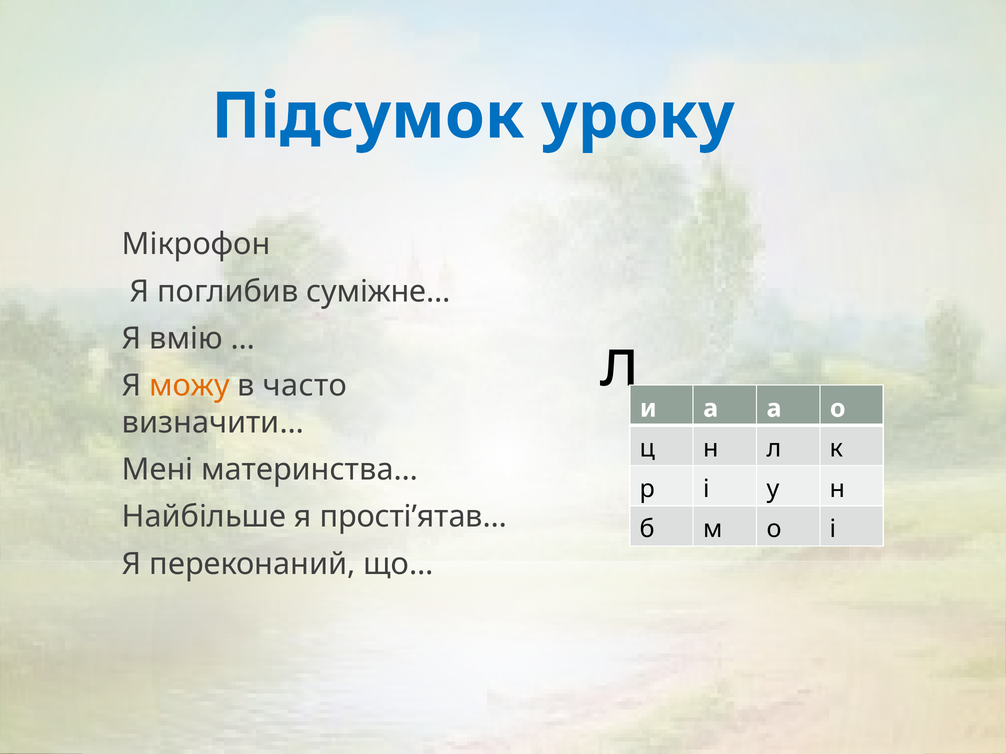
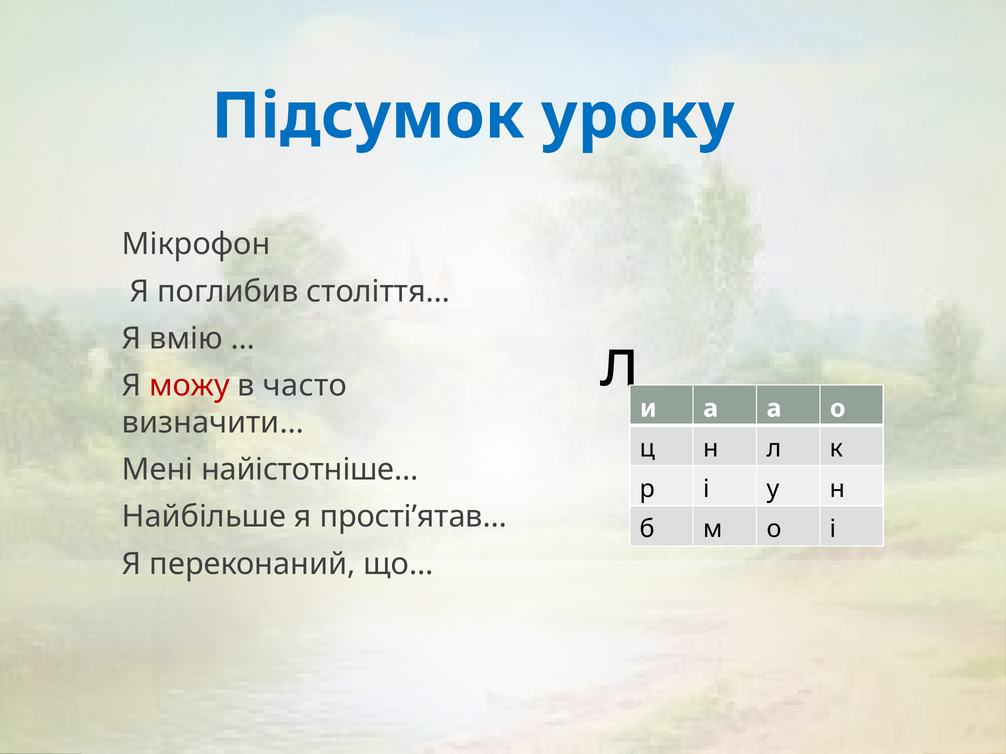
суміжне…: суміжне… -> століття… (378, 292)
можу colour: orange -> red (190, 386)
материнства…: материнства… -> найістотніше… (310, 470)
